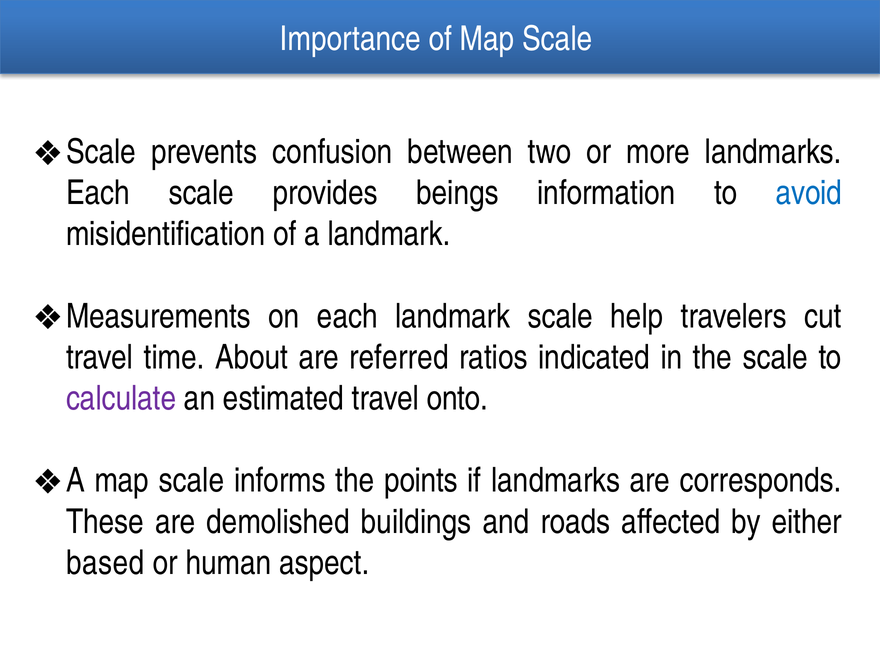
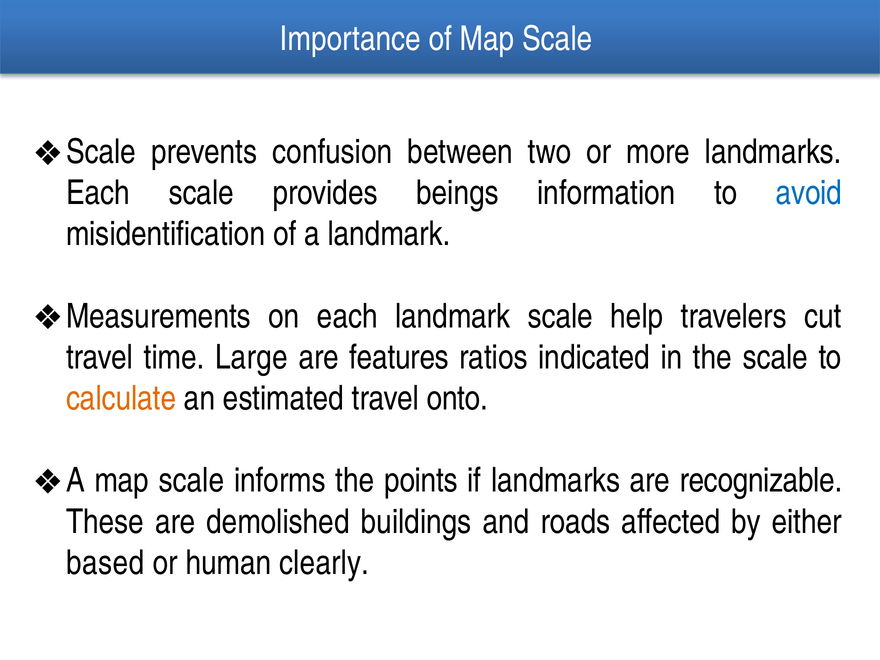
About: About -> Large (251, 357)
referred: referred -> features (399, 357)
calculate colour: purple -> orange (121, 398)
corresponds: corresponds -> recognizable (761, 481)
aspect: aspect -> clearly (324, 563)
